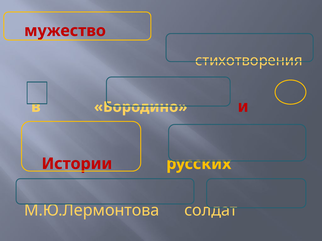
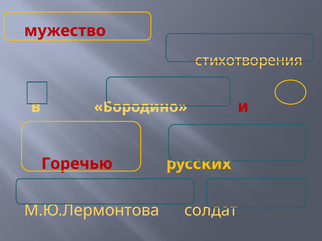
Истории: Истории -> Горечью (77, 164)
